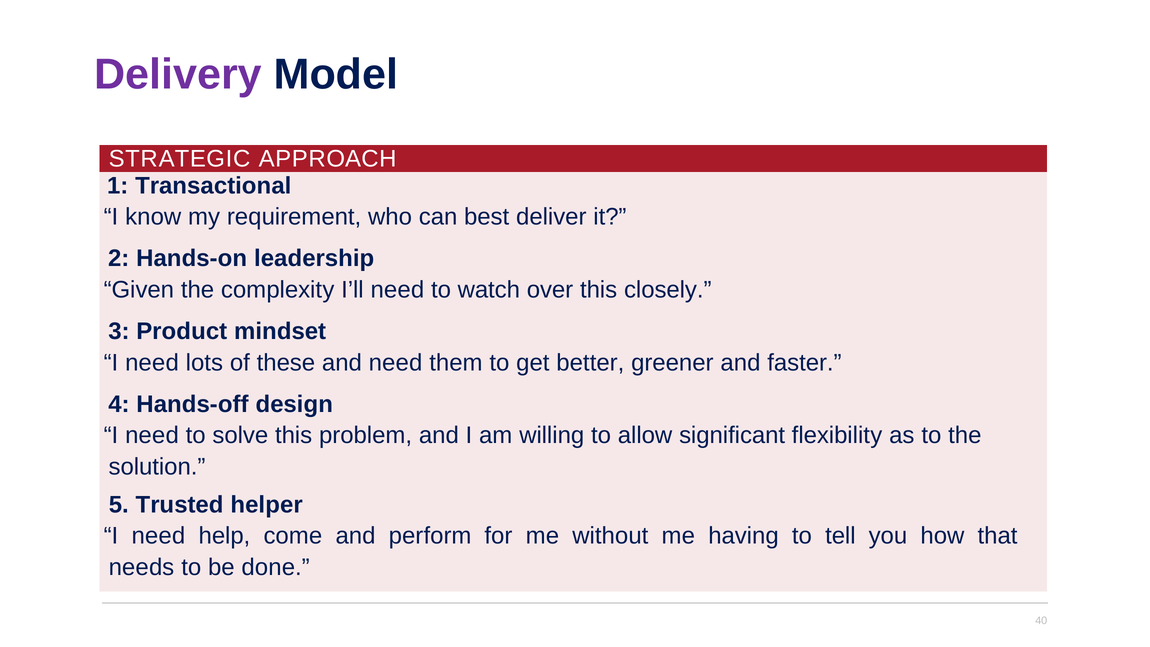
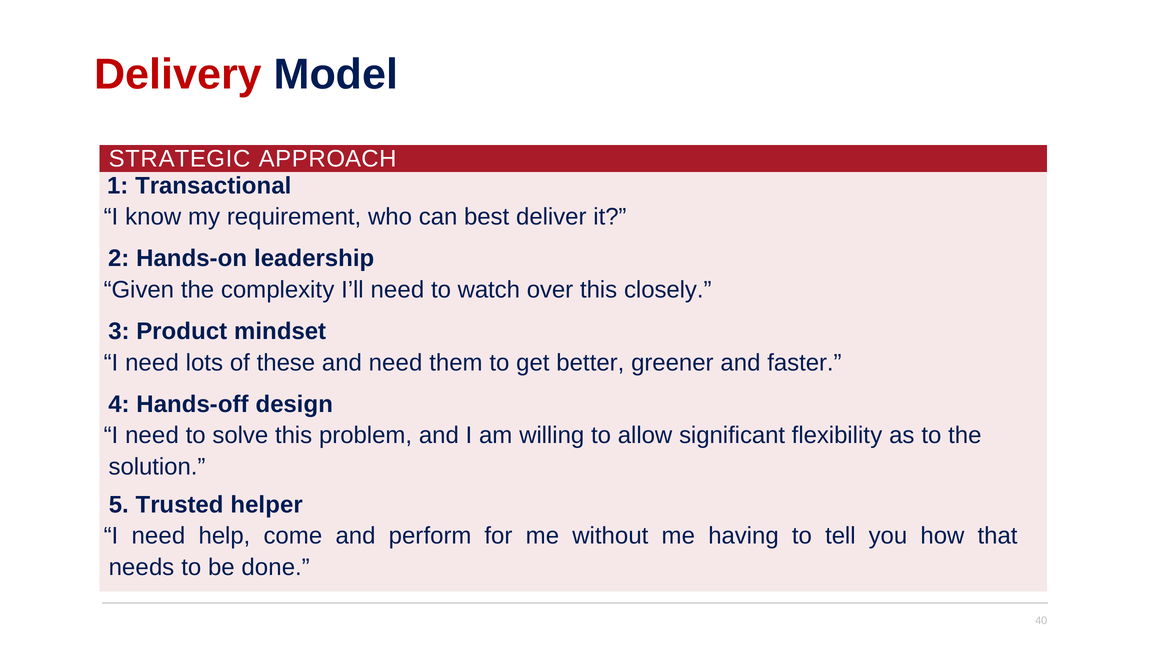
Delivery colour: purple -> red (178, 75)
